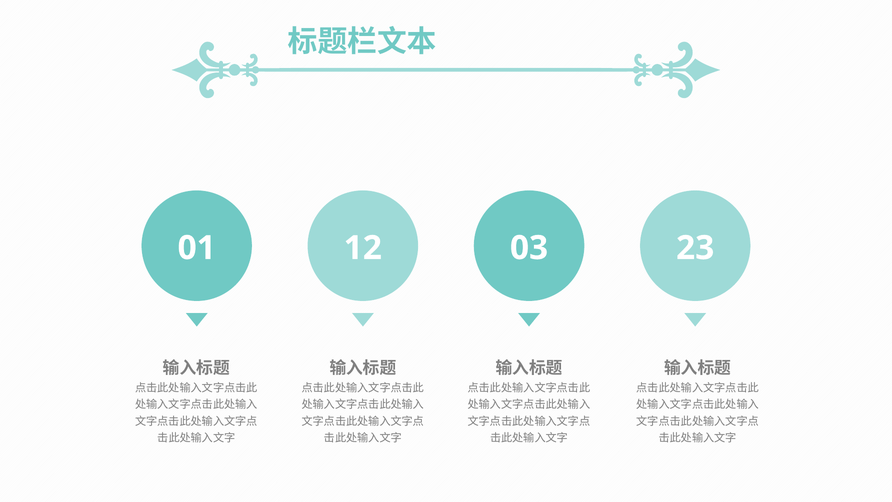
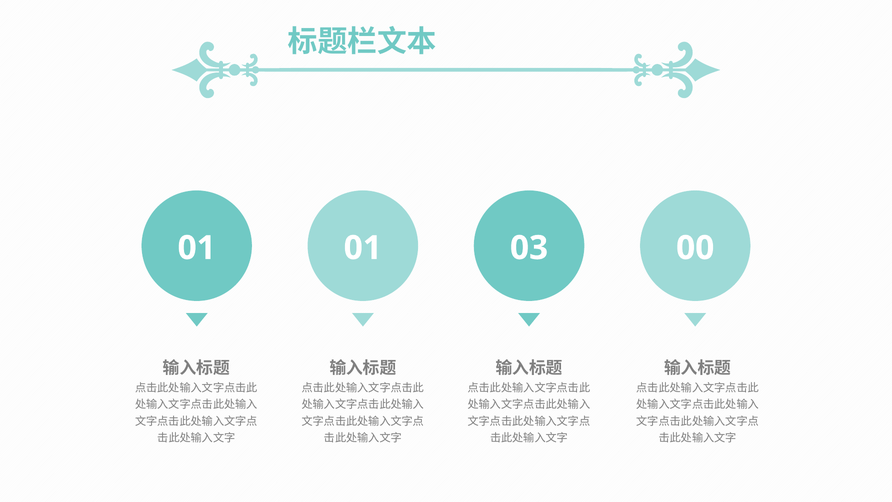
01 12: 12 -> 01 (363, 248)
23: 23 -> 00 (695, 248)
